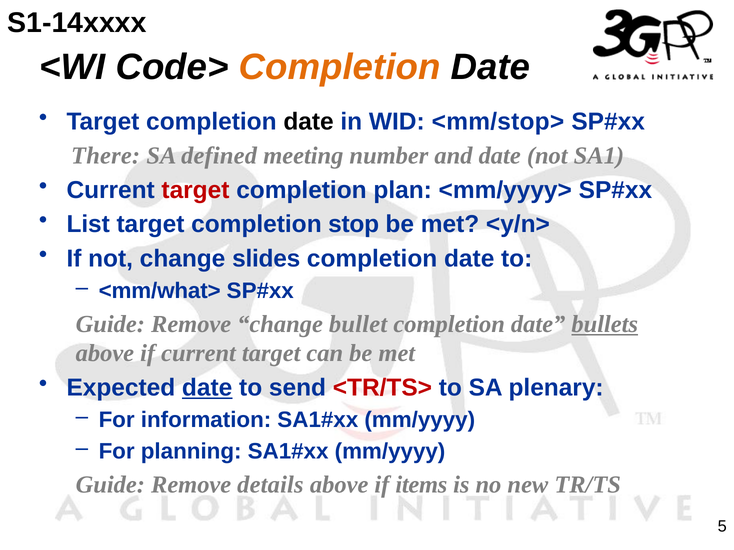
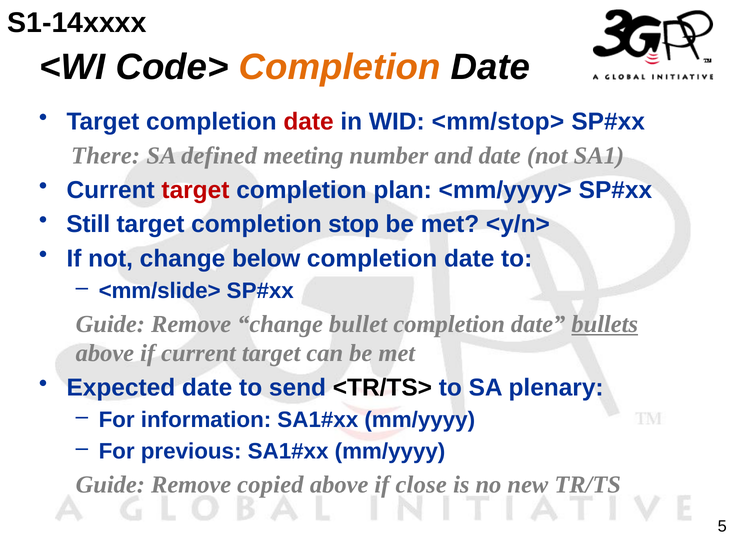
date colour: black -> red (309, 122)
List: List -> Still (88, 224)
slides: slides -> below (266, 259)
<mm/what>: <mm/what> -> <mm/slide> (160, 291)
date underline: present -> none (207, 388)
<TR/TS> colour: red -> black (382, 388)
planning: planning -> previous (191, 452)
details: details -> copied (270, 485)
items: items -> close (421, 485)
